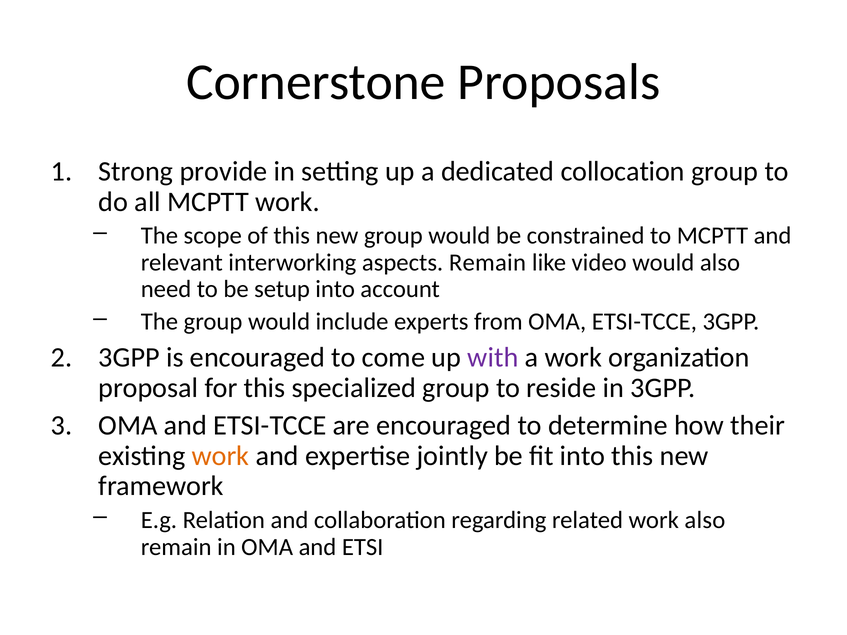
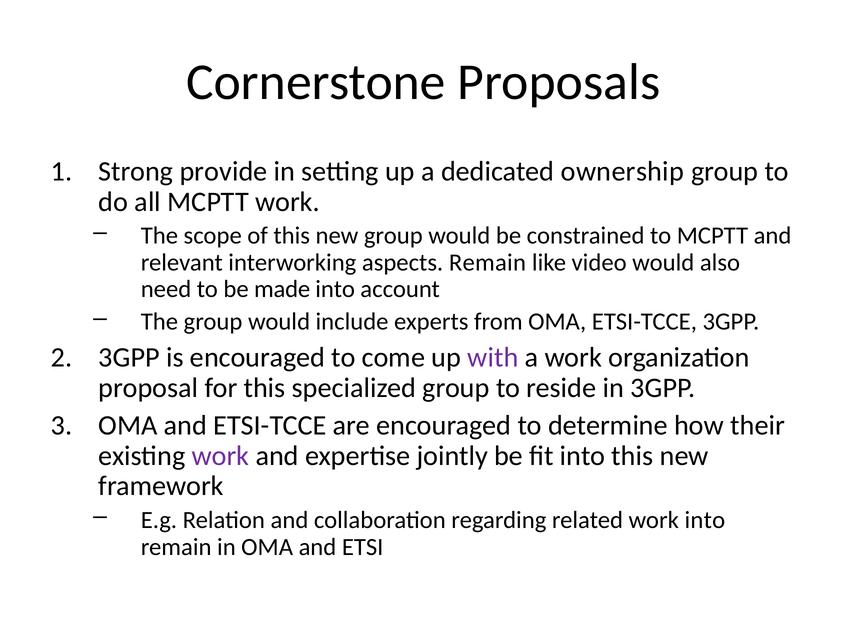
collocation: collocation -> ownership (622, 171)
setup: setup -> made (282, 289)
work colour: orange -> purple (220, 456)
work also: also -> into (705, 520)
